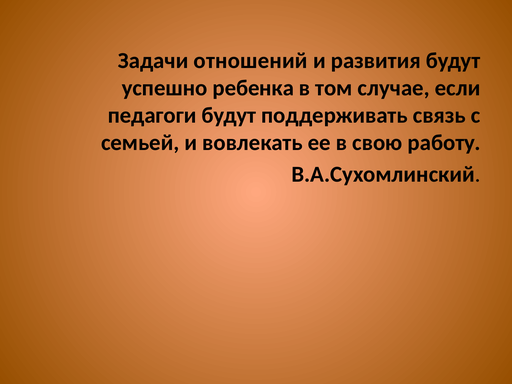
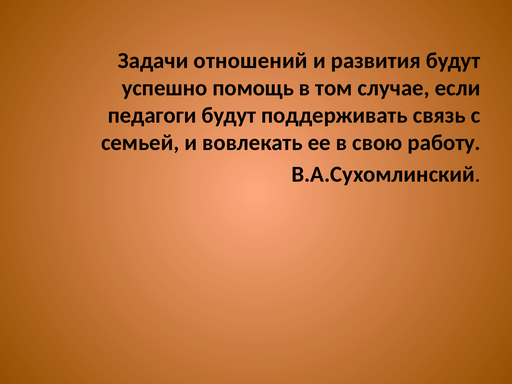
ребенка: ребенка -> помощь (253, 88)
